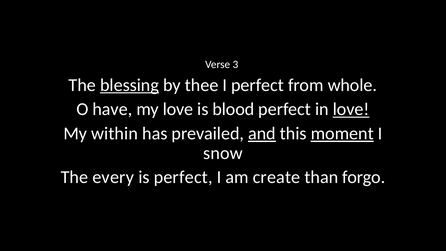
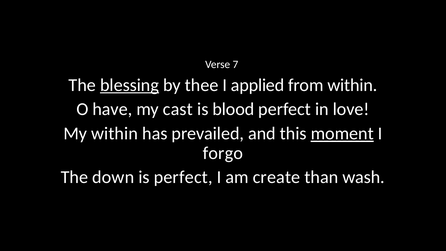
3: 3 -> 7 (235, 65)
I perfect: perfect -> applied (258, 85)
from whole: whole -> within (352, 85)
my love: love -> cast (178, 109)
love underline: present -> none (351, 109)
and underline: present -> none (262, 133)
snow: snow -> forgo (223, 153)
every: every -> down (113, 177)
forgo: forgo -> wash (364, 177)
